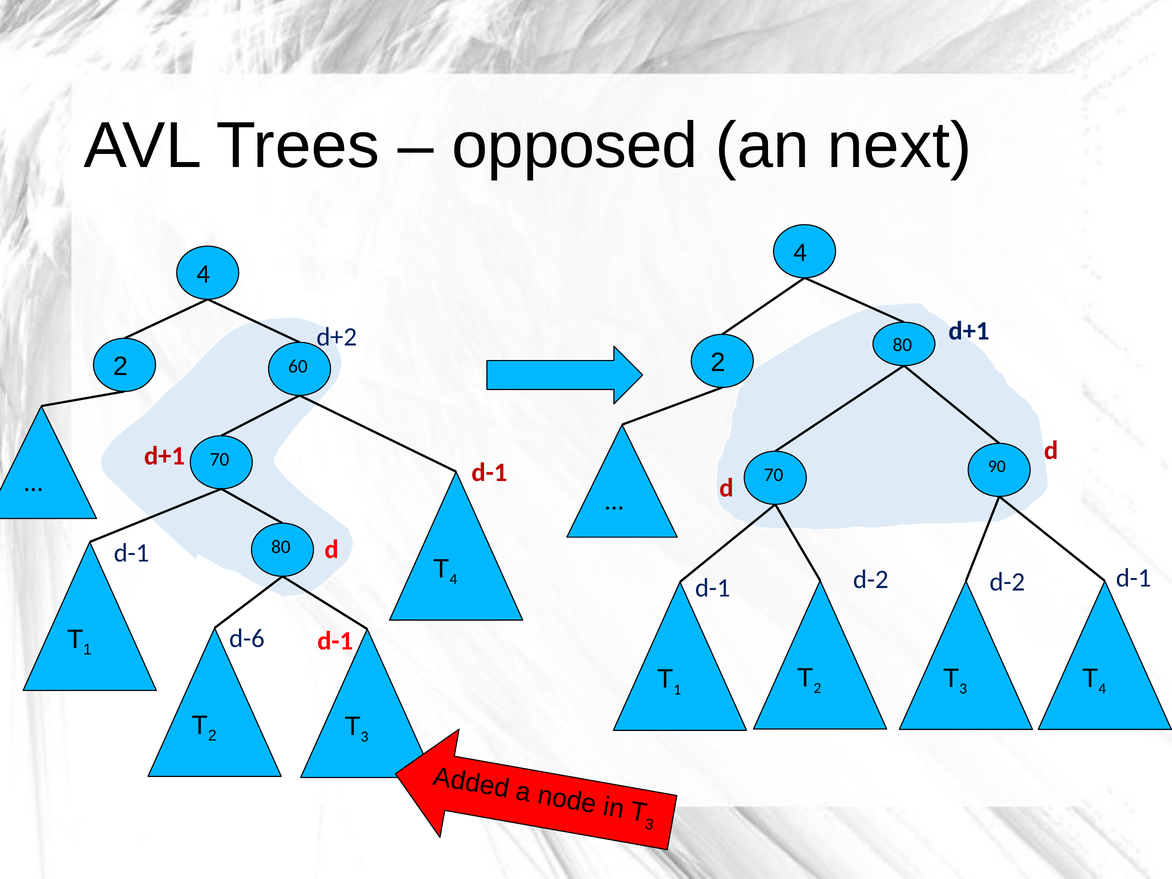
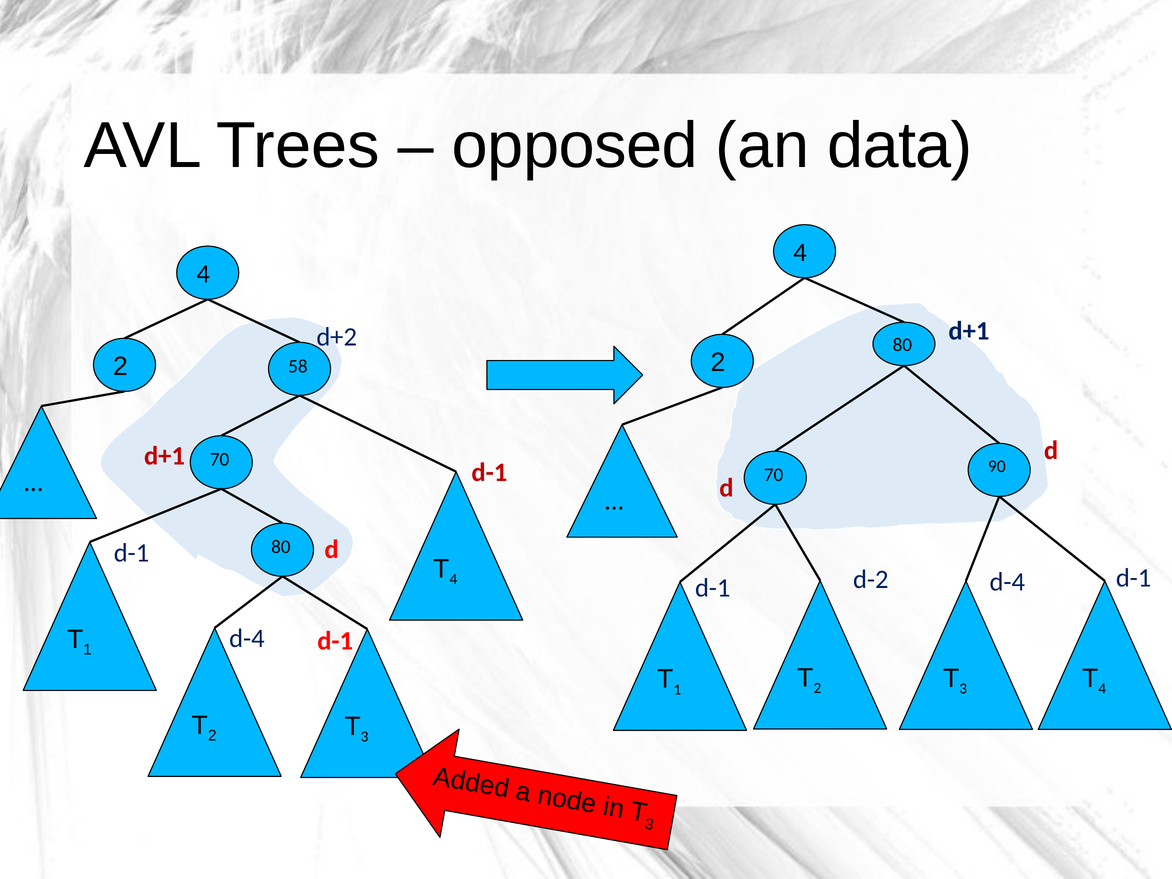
next: next -> data (900, 146)
60: 60 -> 58 (298, 366)
d-2: d-2 -> d-4 (1007, 582)
d-6: d-6 -> d-4 (247, 638)
